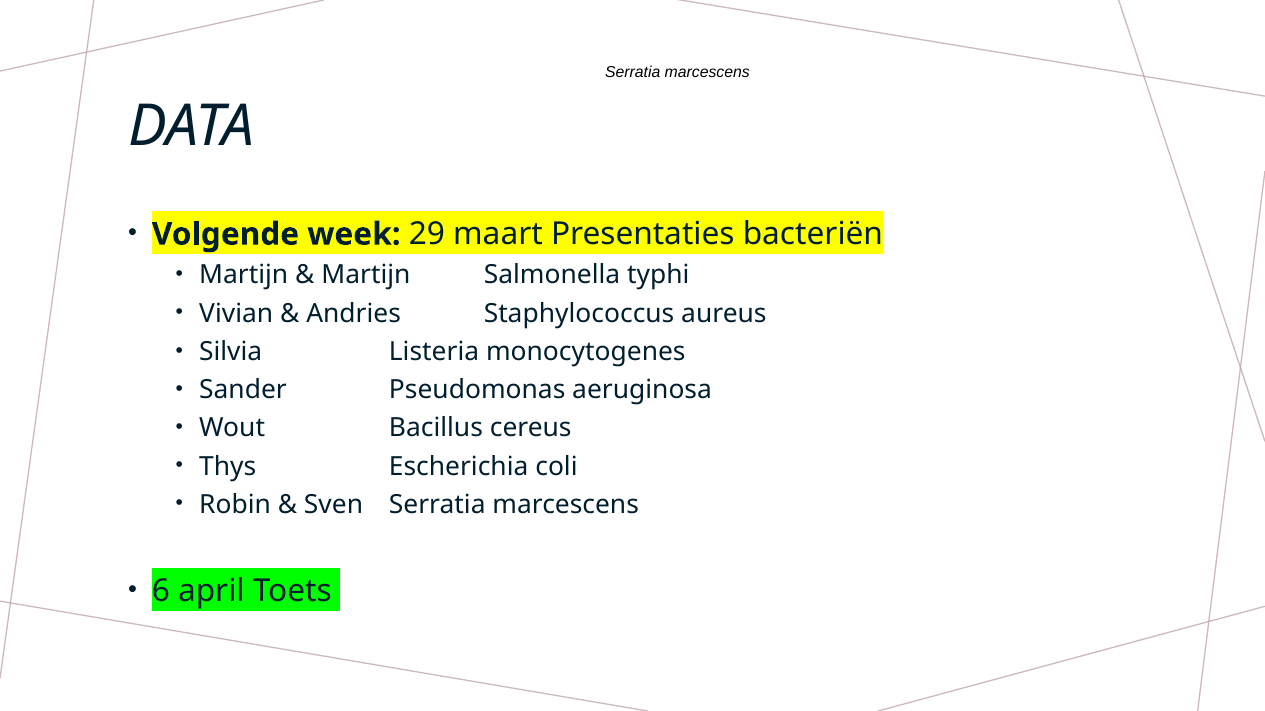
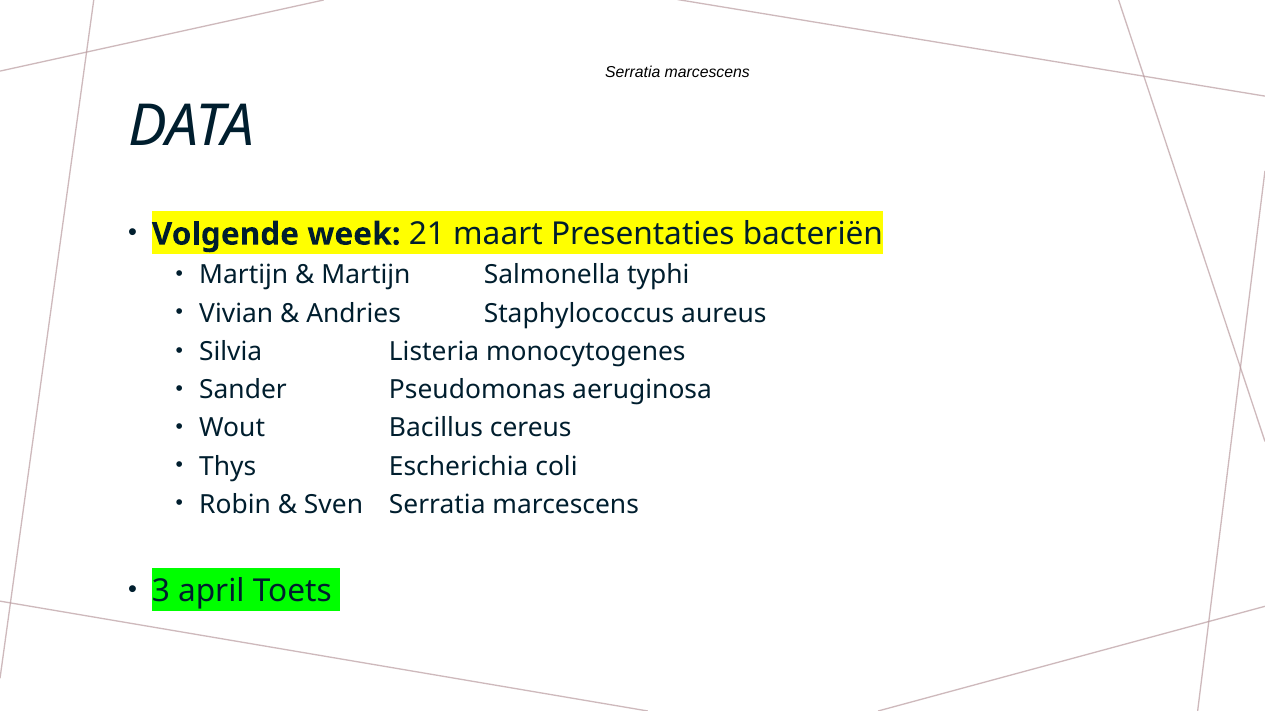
29: 29 -> 21 (427, 234)
6: 6 -> 3 (161, 592)
